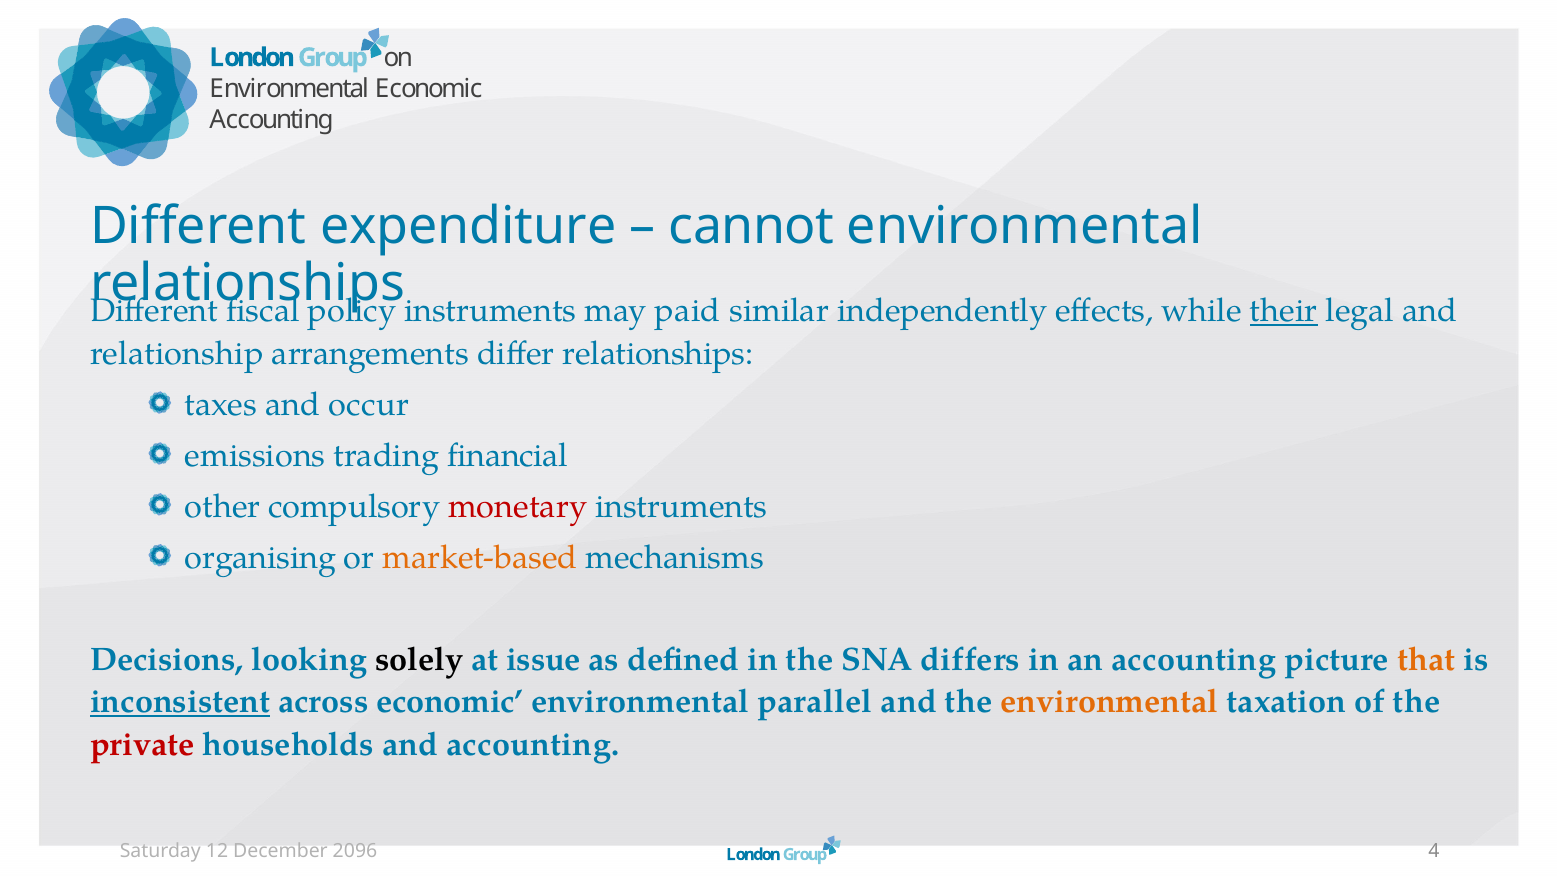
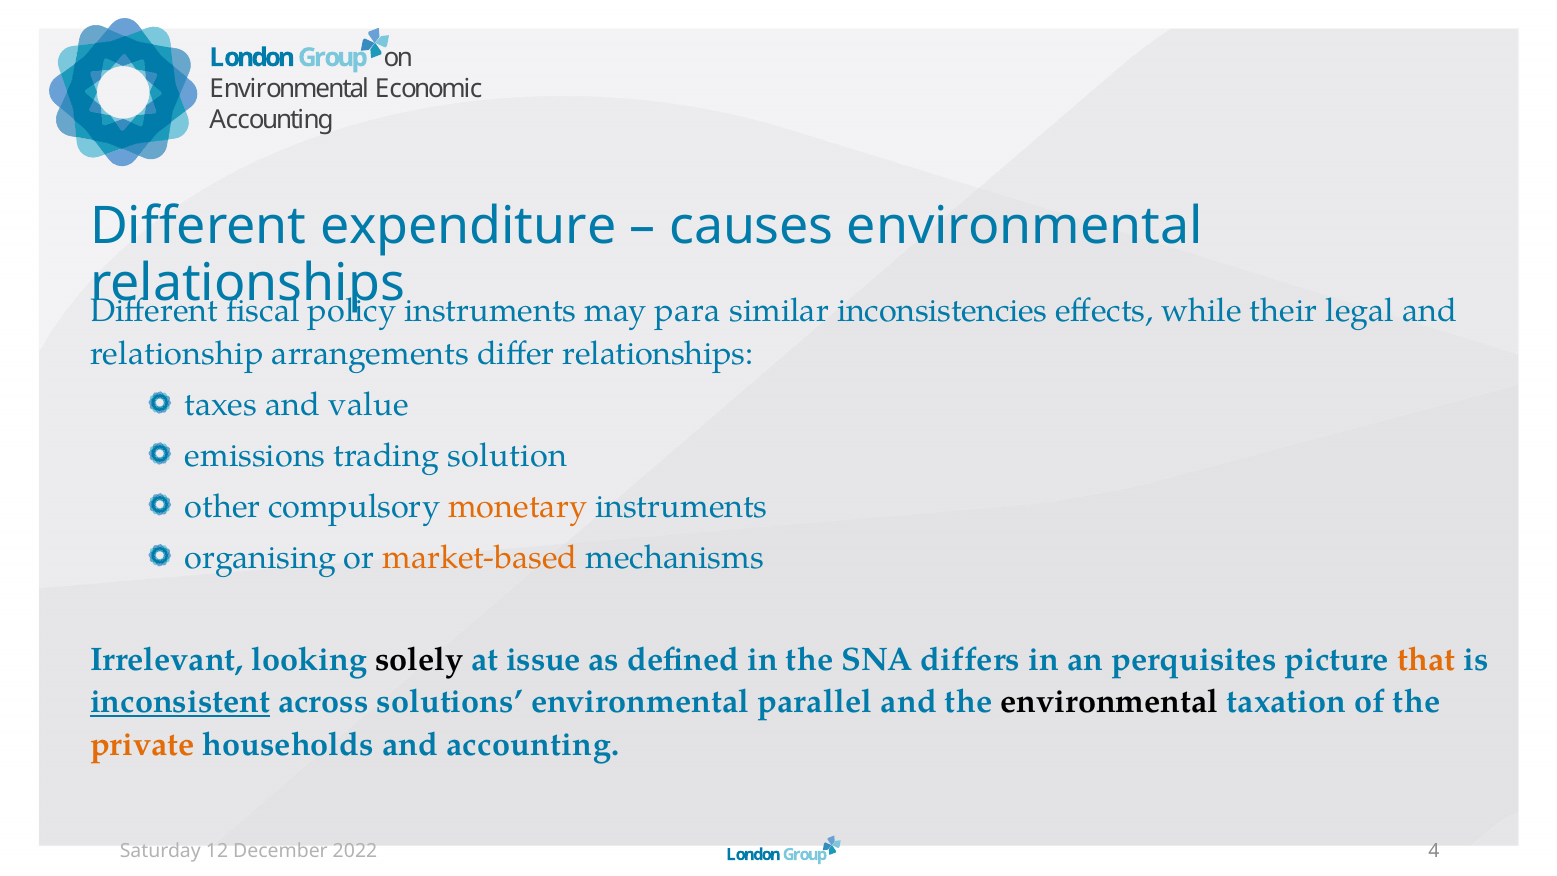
cannot: cannot -> causes (751, 227)
paid: paid -> para (688, 311)
independently: independently -> inconsistencies (942, 311)
their underline: present -> none (1284, 311)
occur: occur -> value (369, 405)
financial: financial -> solution (507, 456)
monetary colour: red -> orange (518, 507)
Decisions: Decisions -> Irrelevant (167, 659)
an accounting: accounting -> perquisites (1194, 659)
across economic: economic -> solutions (450, 702)
environmental colour: orange -> black (1110, 702)
private colour: red -> orange (142, 745)
2096: 2096 -> 2022 (355, 850)
